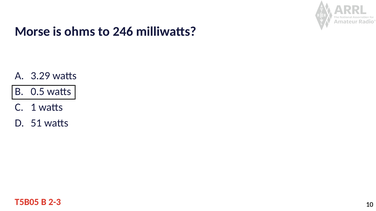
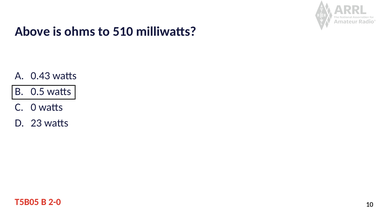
Morse: Morse -> Above (32, 32)
246: 246 -> 510 (123, 32)
3.29: 3.29 -> 0.43 (40, 76)
1: 1 -> 0 (33, 107)
51: 51 -> 23 (36, 123)
2-3: 2-3 -> 2-0 (55, 203)
